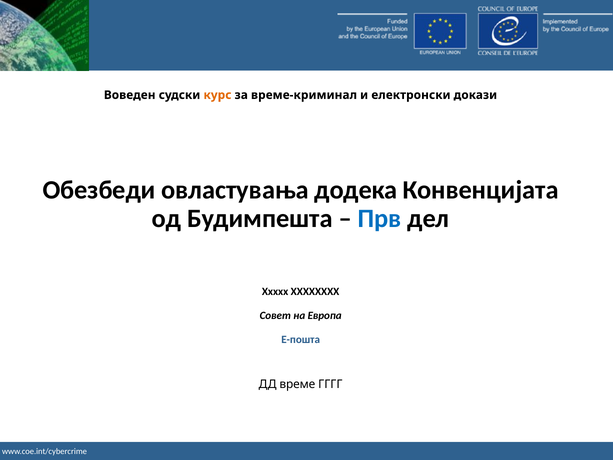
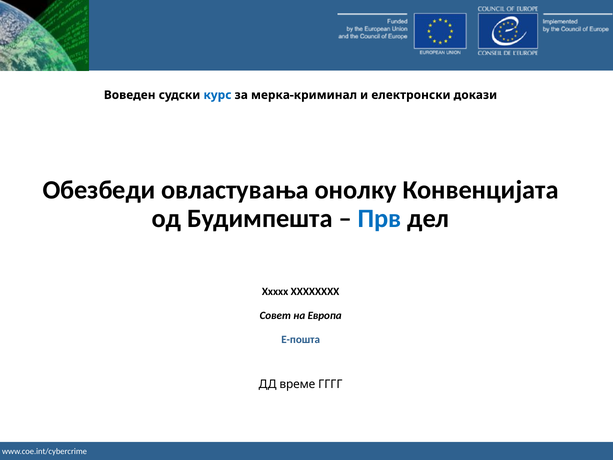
курс colour: orange -> blue (217, 95)
време-криминал: време-криминал -> мерка-криминал (304, 95)
додека: додека -> онолку (356, 190)
